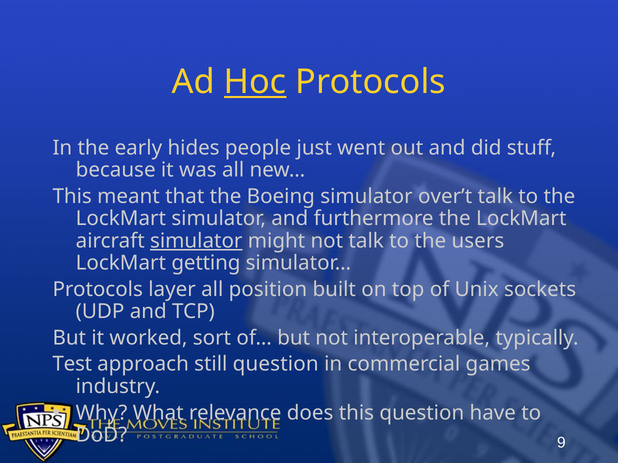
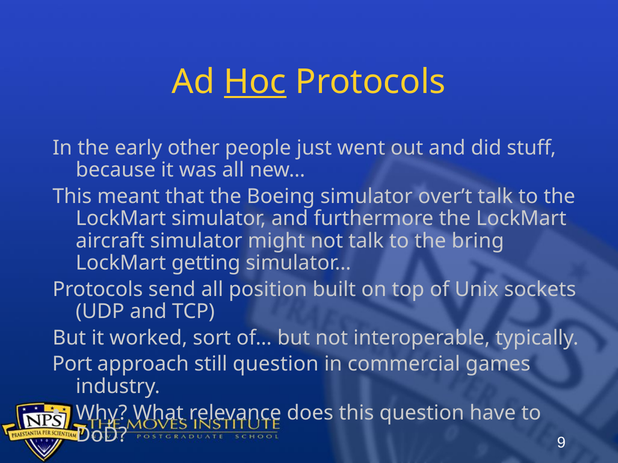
hides: hides -> other (194, 148)
simulator underline: present -> none (196, 241)
users: users -> bring (478, 241)
layer: layer -> send (172, 290)
Test: Test -> Port (72, 365)
